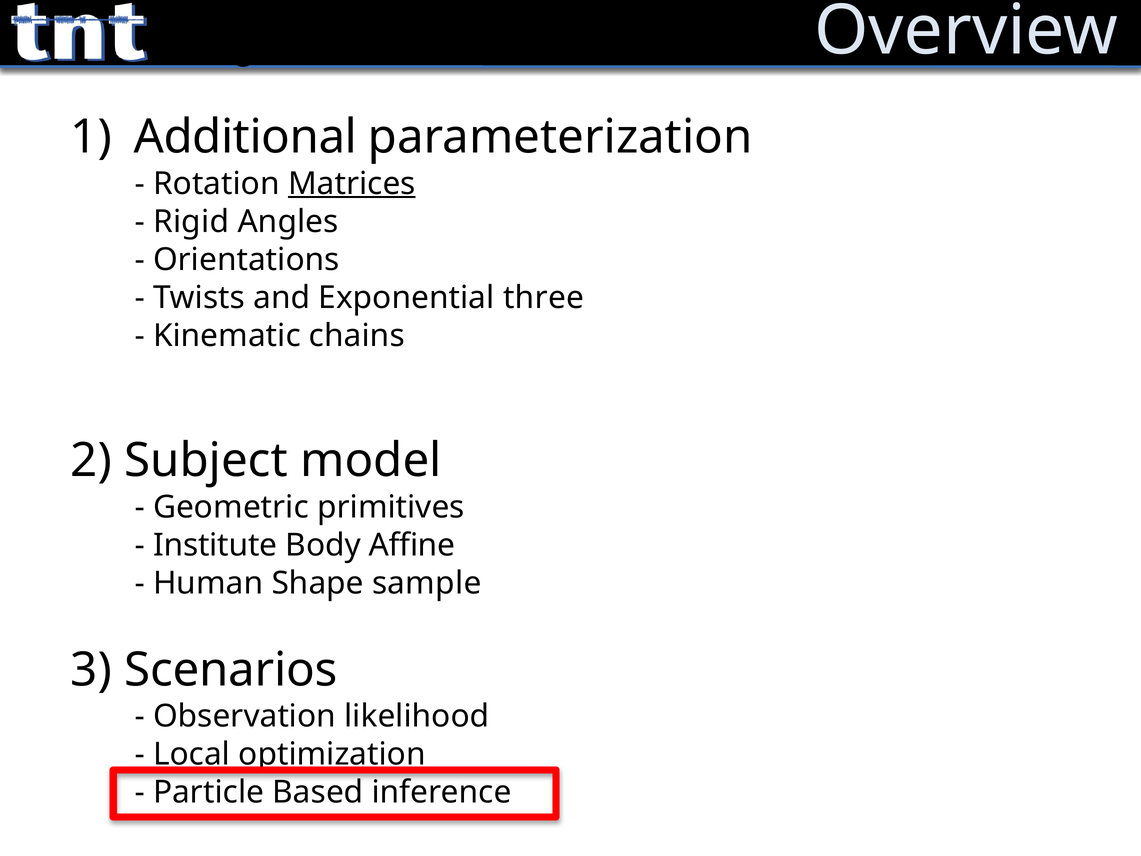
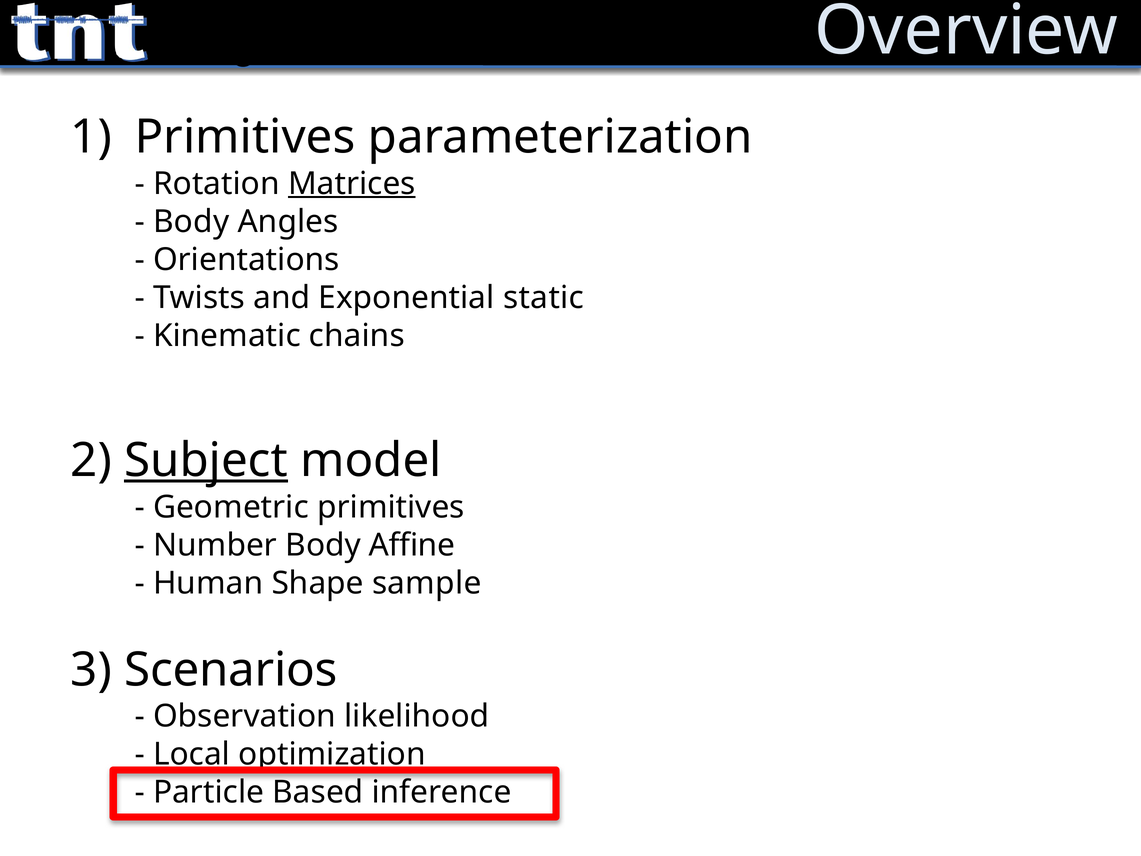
Additional: Additional -> Primitives (245, 137)
Rigid: Rigid -> Body (191, 222)
three: three -> static (544, 298)
Subject underline: none -> present (206, 460)
Institute: Institute -> Number (215, 545)
